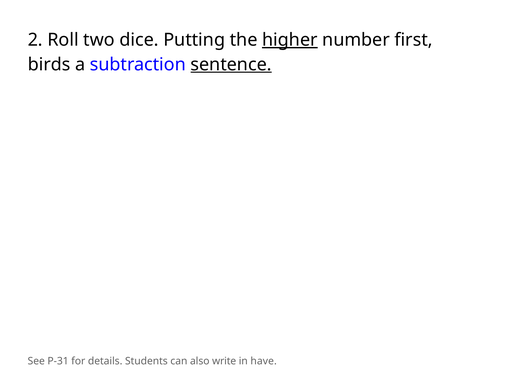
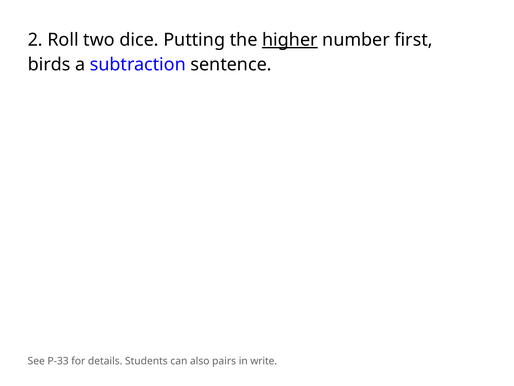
sentence underline: present -> none (231, 64)
P-31: P-31 -> P-33 (58, 361)
write: write -> pairs (224, 361)
have: have -> write (264, 361)
